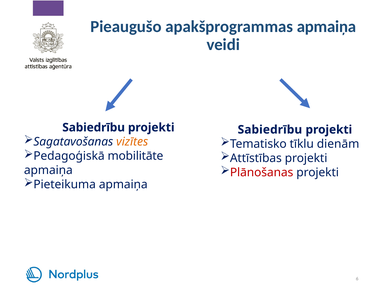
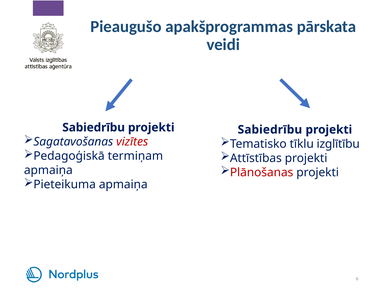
apakšprogrammas apmaiņa: apmaiņa -> pārskata (326, 26)
vizītes colour: orange -> red (132, 142)
dienām: dienām -> izglītību (338, 144)
mobilitāte: mobilitāte -> termiņam (135, 156)
